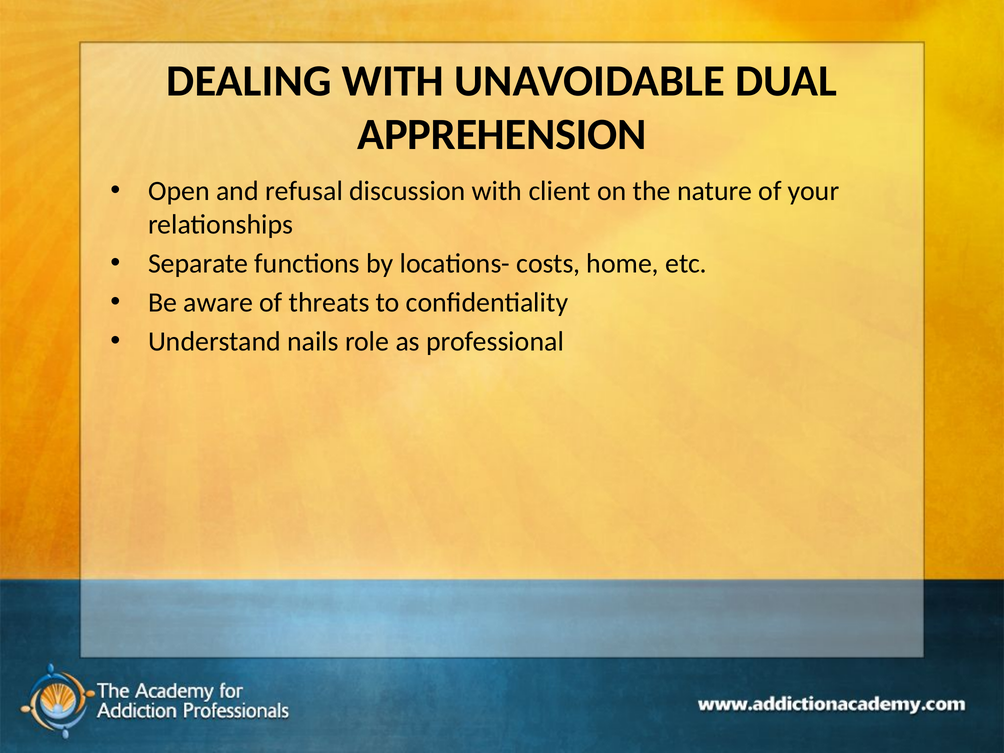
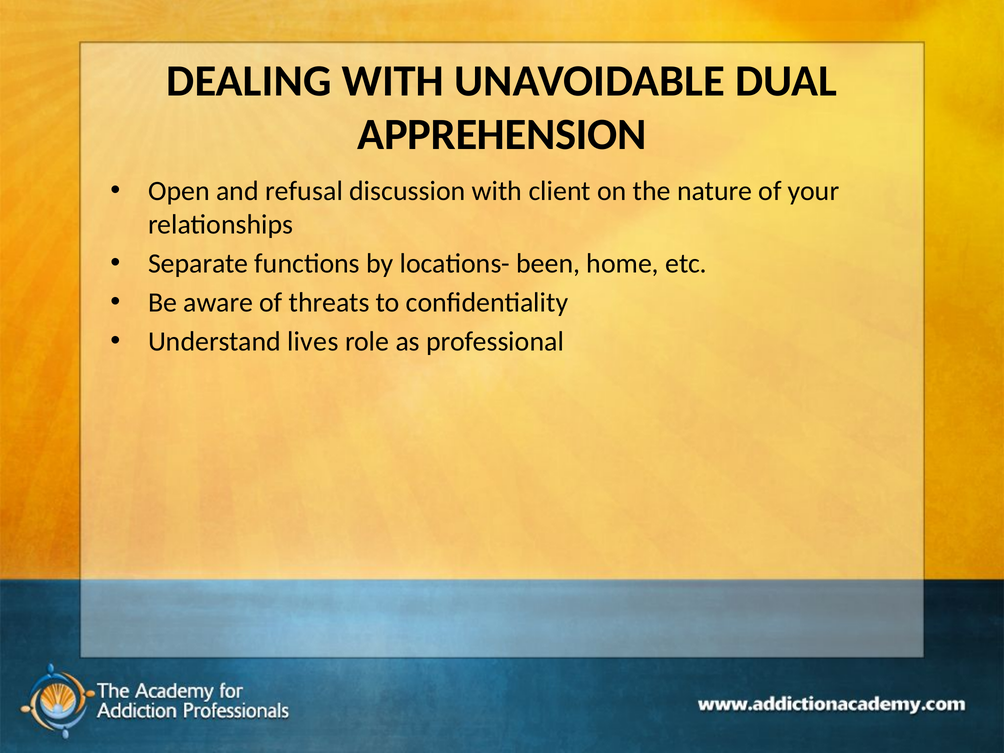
costs: costs -> been (548, 264)
nails: nails -> lives (313, 342)
